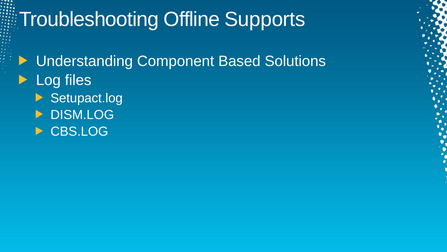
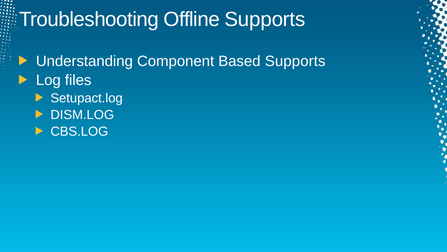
Based Solutions: Solutions -> Supports (295, 61)
